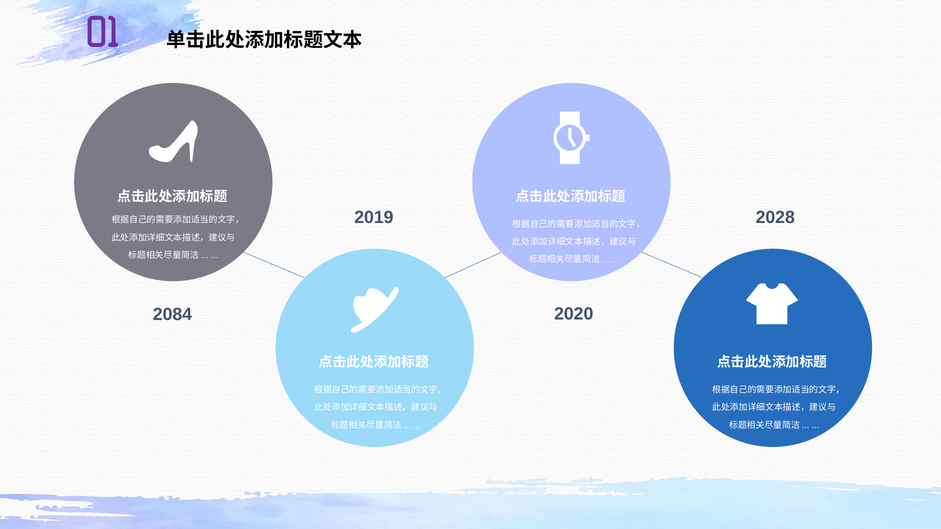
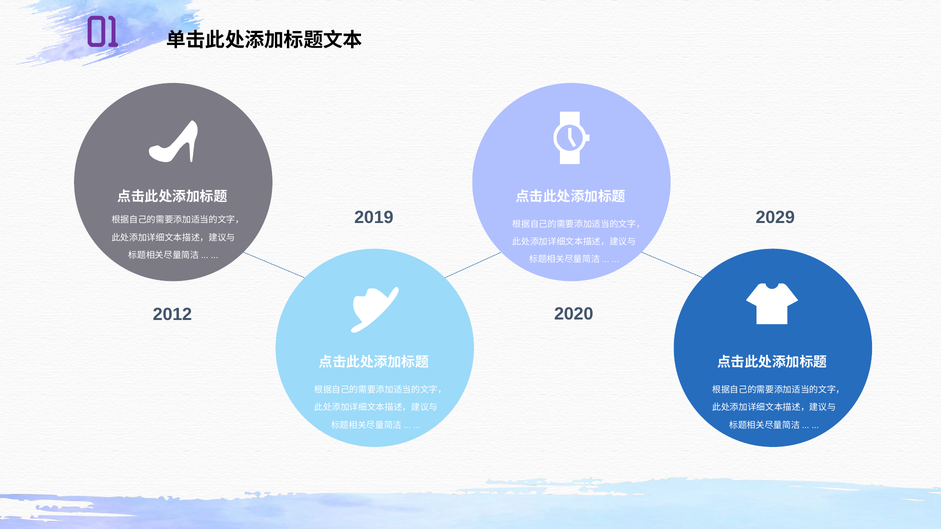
2028: 2028 -> 2029 (775, 217)
2084: 2084 -> 2012 (172, 314)
